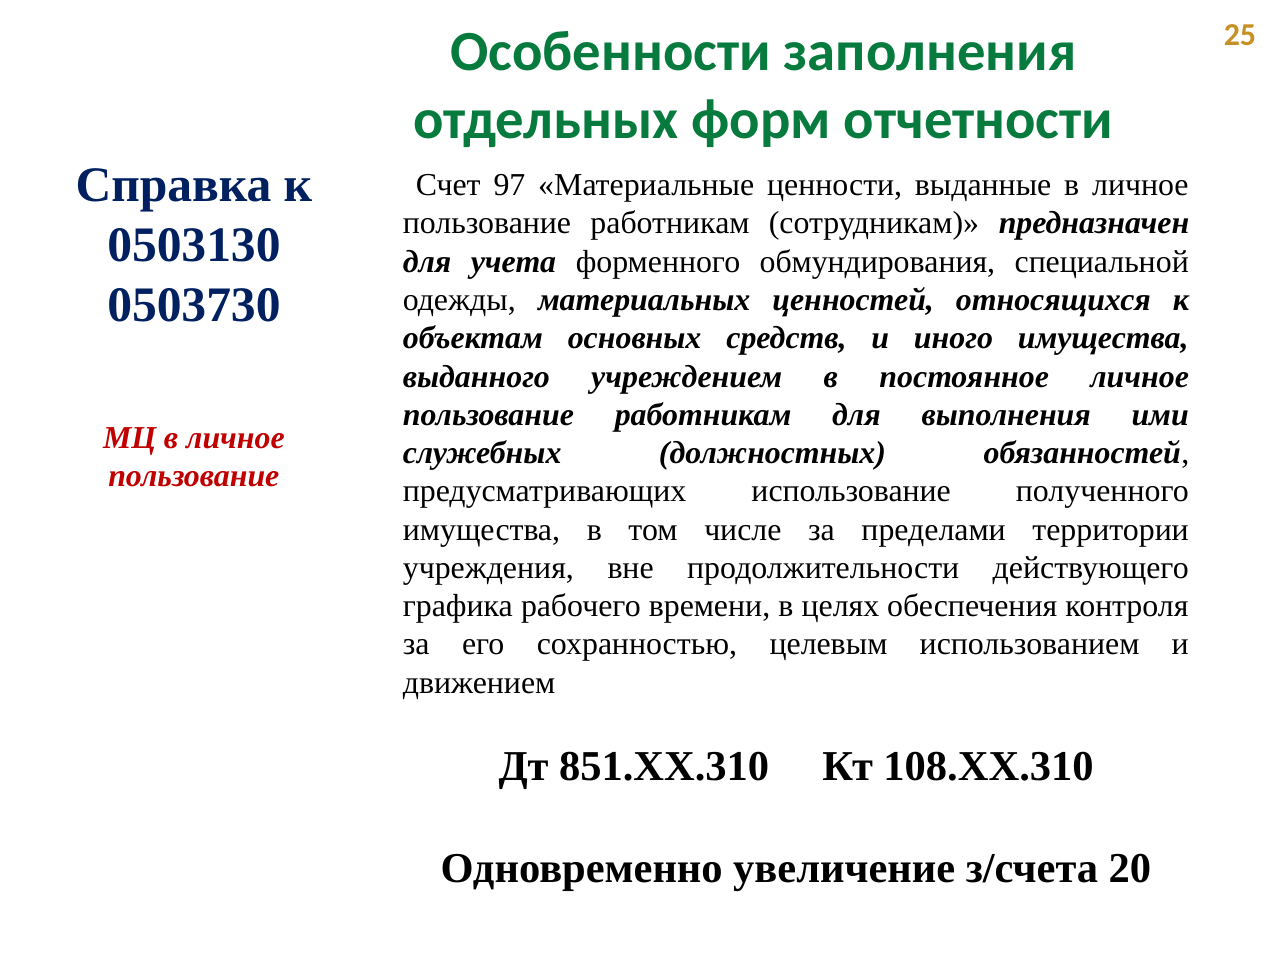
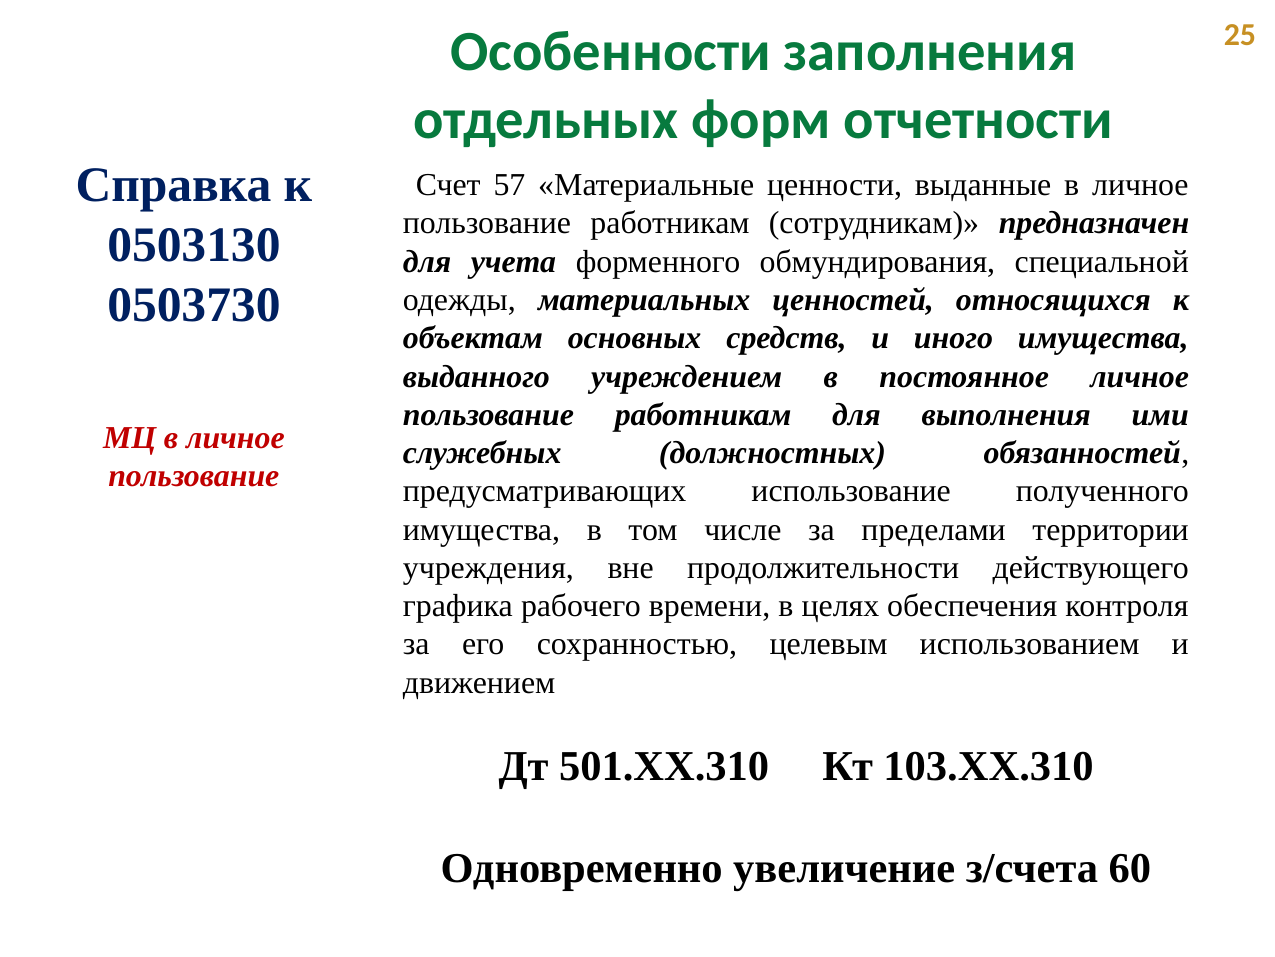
97: 97 -> 57 (509, 185)
851.ХХ.310: 851.ХХ.310 -> 501.ХХ.310 (664, 766)
108.ХХ.310: 108.ХХ.310 -> 103.ХХ.310 (989, 766)
20: 20 -> 60 (1130, 868)
